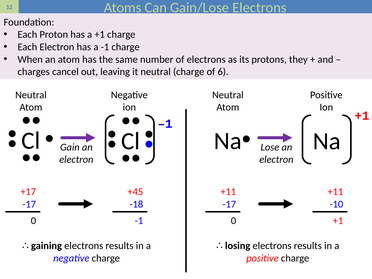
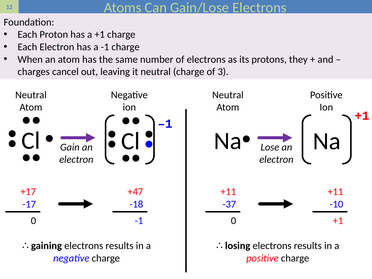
6: 6 -> 3 (223, 72)
+45: +45 -> +47 (135, 192)
-17: -17 -> -37 (229, 204)
